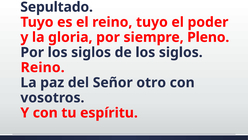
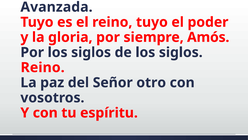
Sepultado: Sepultado -> Avanzada (56, 7)
Pleno: Pleno -> Amós (208, 37)
